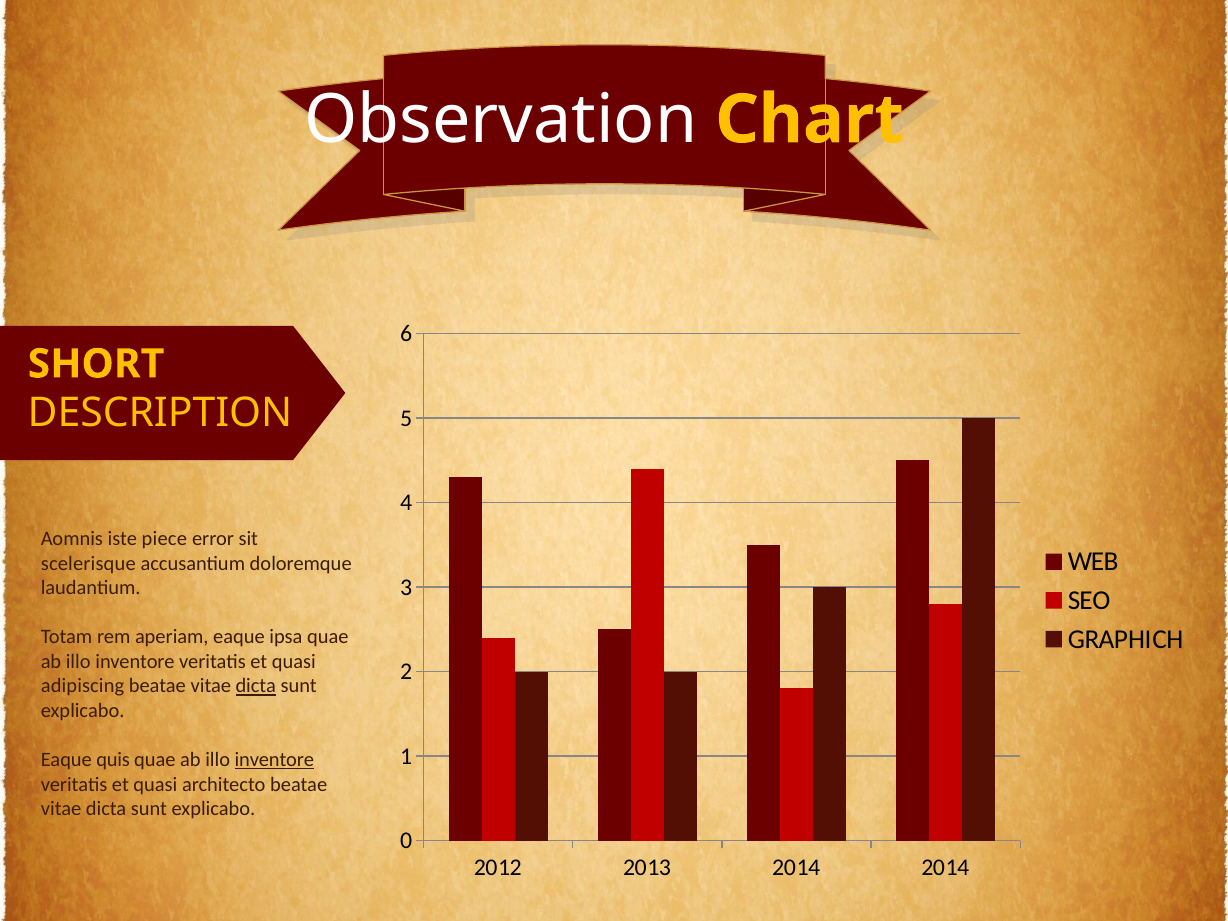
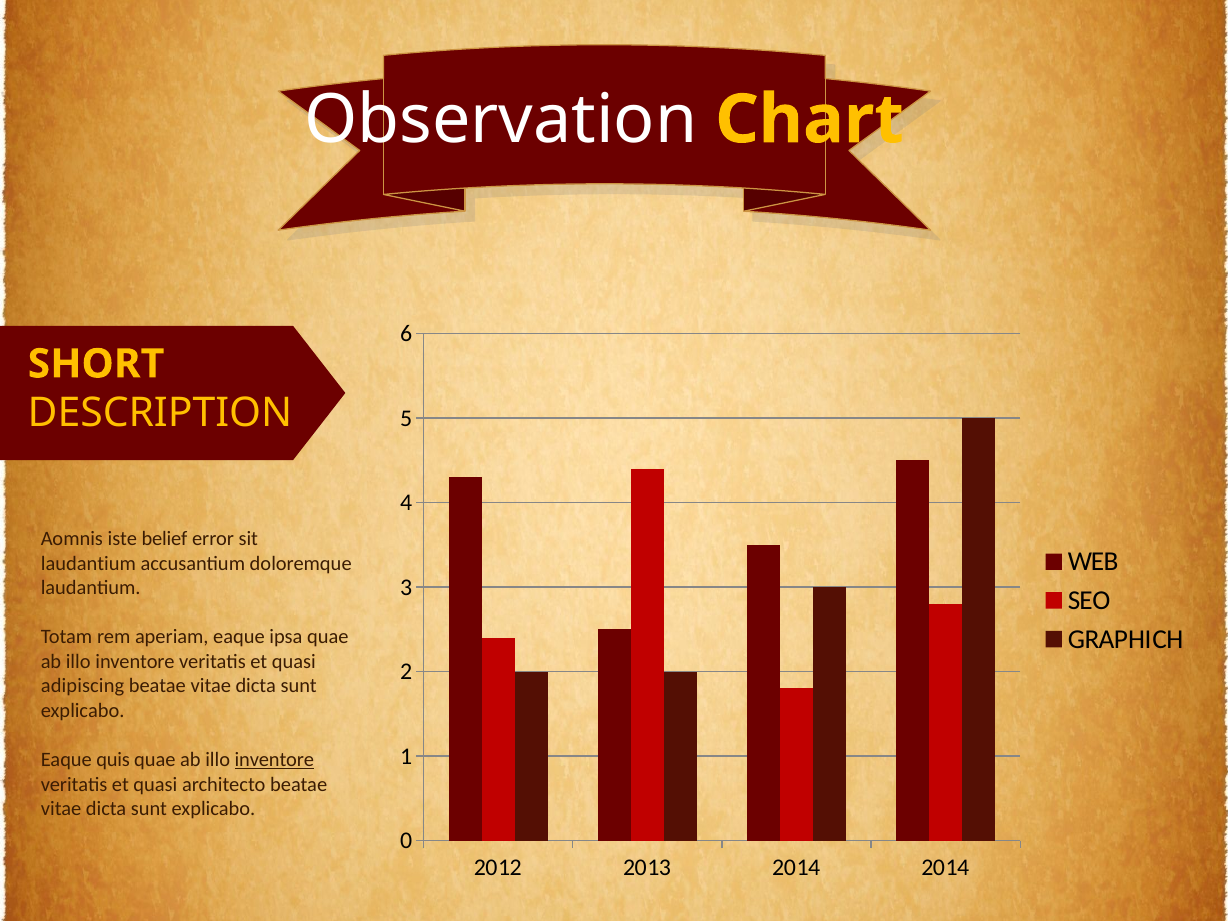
piece: piece -> belief (164, 539)
scelerisque: scelerisque -> laudantium (88, 563)
dicta underline: present -> none (256, 686)
